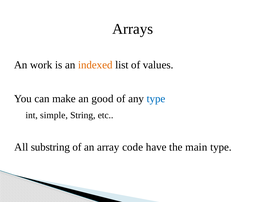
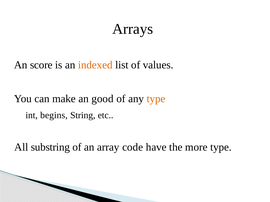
work: work -> score (41, 65)
type colour: blue -> orange (156, 99)
simple: simple -> begins (54, 116)
main: main -> more (196, 148)
